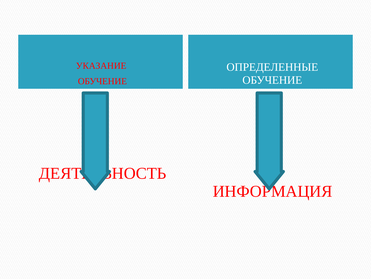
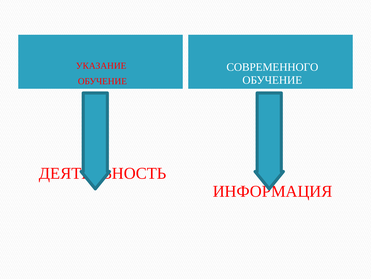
ОПРЕДЕЛЕННЫЕ: ОПРЕДЕЛЕННЫЕ -> СОВРЕМЕННОГО (272, 67)
